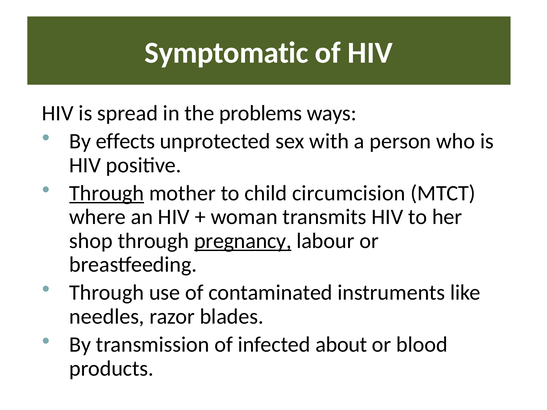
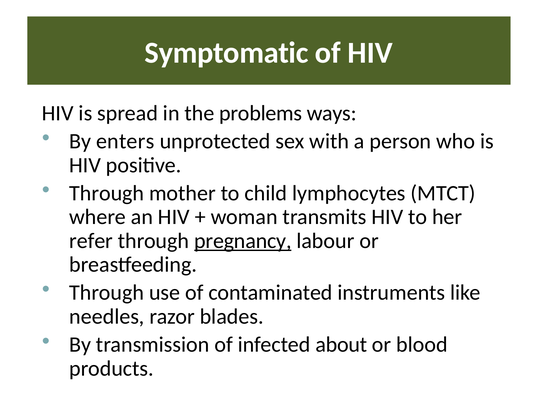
effects: effects -> enters (125, 141)
Through underline: present -> none (107, 193)
circumcision: circumcision -> lymphocytes (349, 193)
shop: shop -> refer (91, 241)
